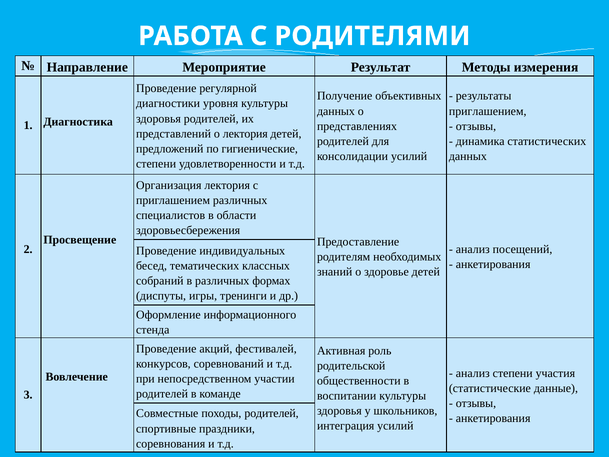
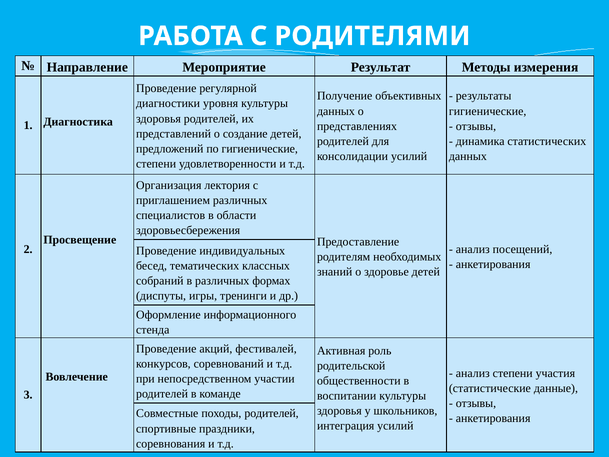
приглашением: приглашением -> гигиенические (488, 111)
о лектория: лектория -> создание (245, 134)
